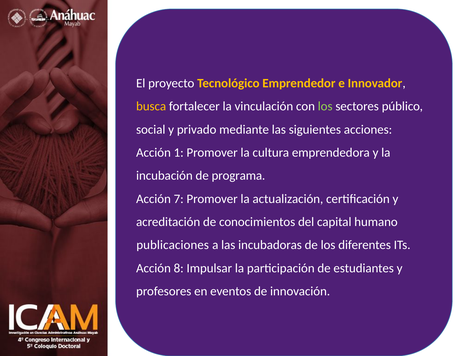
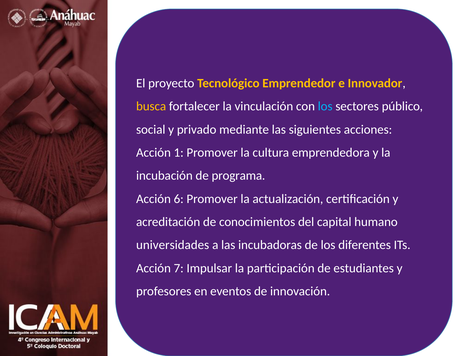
los colour: light green -> light blue (325, 106)
7: 7 -> 6 (179, 199)
publicaciones: publicaciones -> universidades (173, 245)
8: 8 -> 7 (179, 268)
